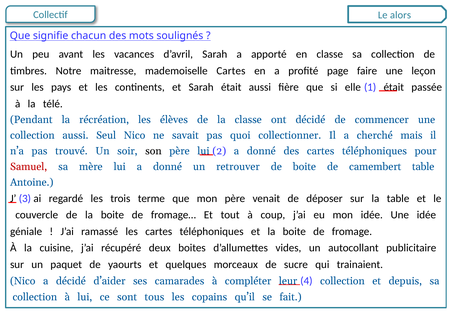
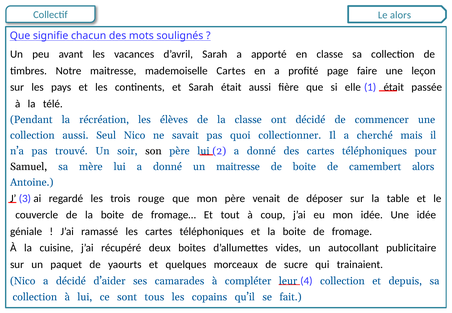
Samuel colour: red -> black (29, 167)
un retrouver: retrouver -> maitresse (238, 167)
camembert table: table -> alors (423, 167)
terme: terme -> rouge (151, 199)
